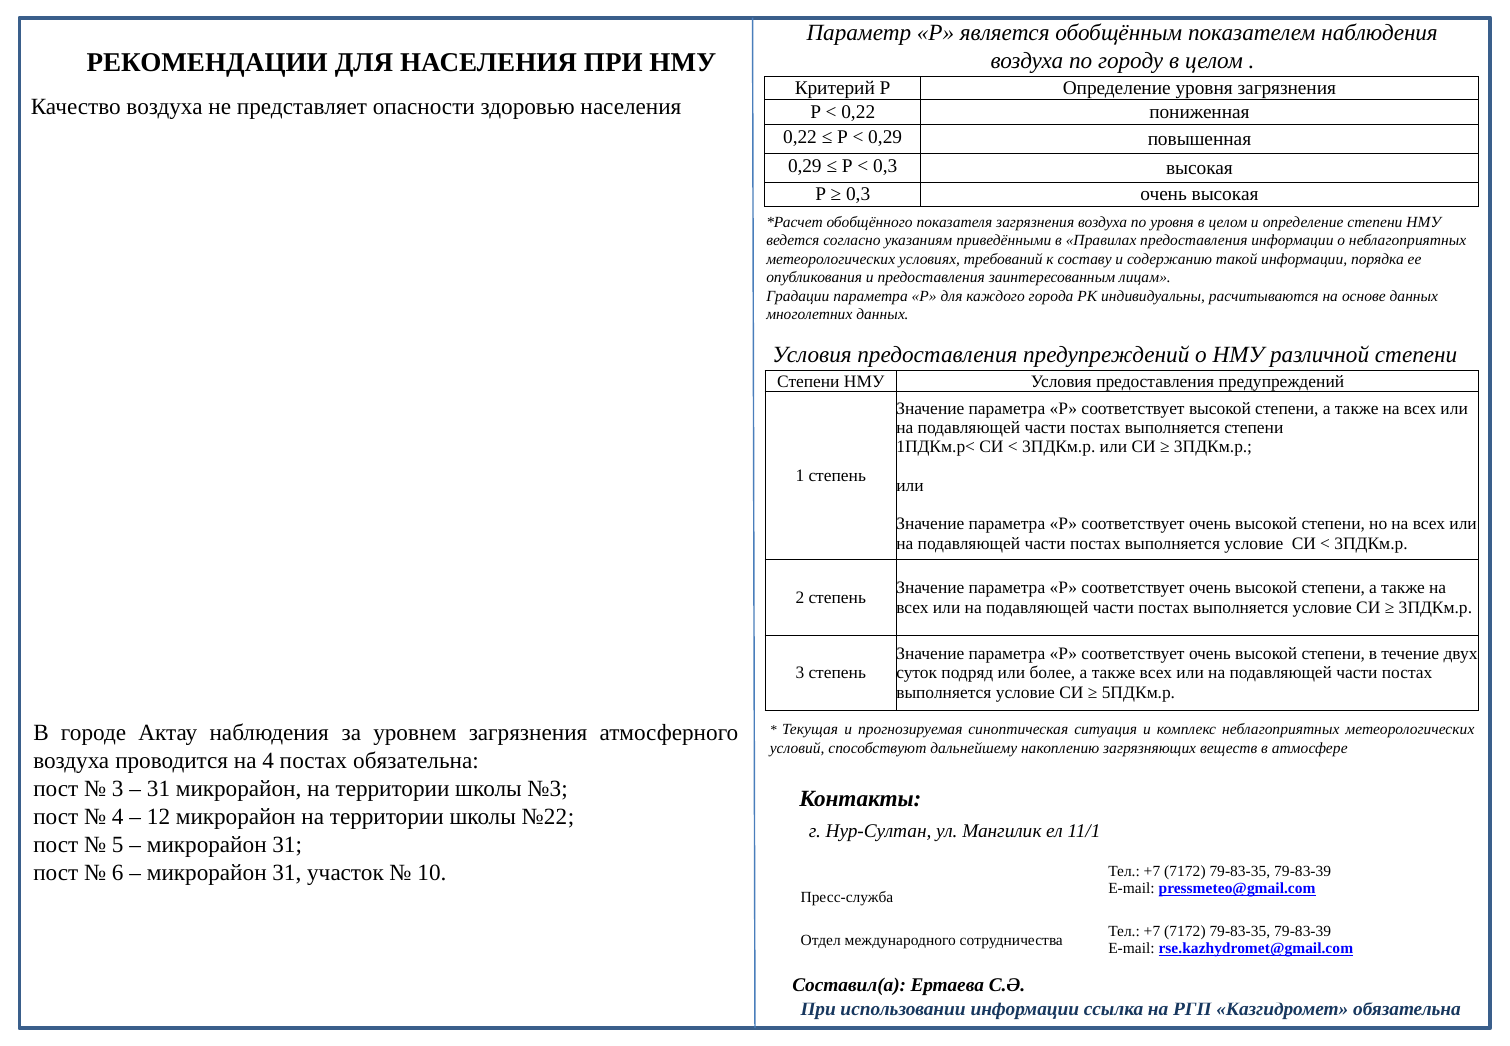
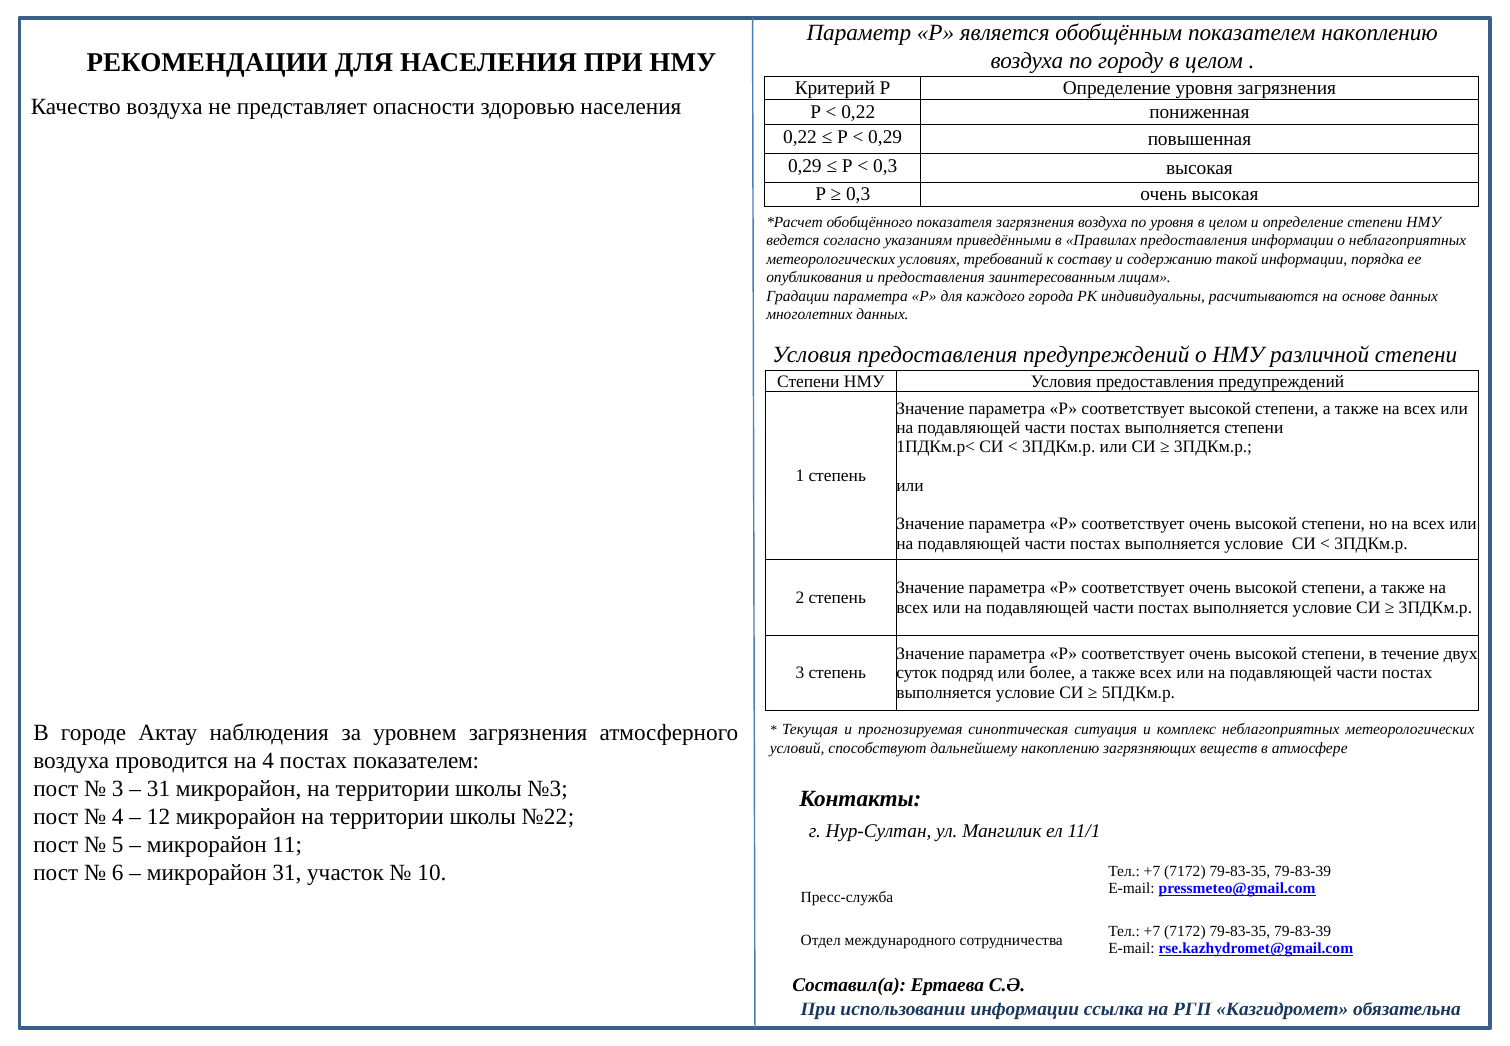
показателем наблюдения: наблюдения -> накоплению (1380, 33)
постах обязательна: обязательна -> показателем (416, 760)
31: 31 -> 11 (287, 844)
